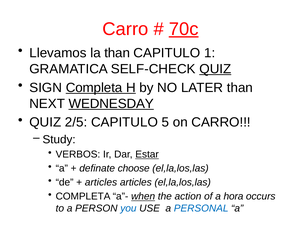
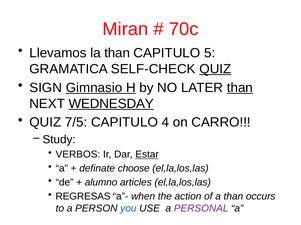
Carro: Carro -> Miran (125, 29)
70c underline: present -> none (184, 29)
1: 1 -> 5 (210, 53)
SIGN Completa: Completa -> Gimnasio (94, 88)
than underline: none -> present (240, 88)
2/5: 2/5 -> 7/5 (76, 123)
5: 5 -> 4 (165, 123)
articles: articles -> alumno (101, 183)
COMPLETA: COMPLETA -> REGRESAS (83, 197)
when underline: present -> none (143, 197)
a hora: hora -> than (233, 197)
PERSONAL colour: blue -> purple (201, 209)
